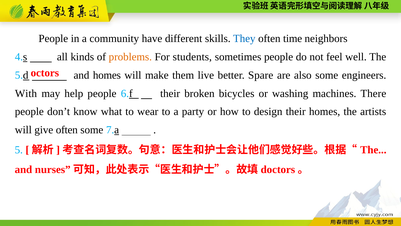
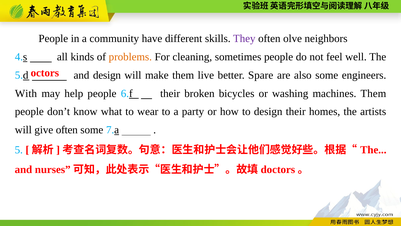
They colour: blue -> purple (244, 39)
time: time -> olve (293, 39)
students: students -> cleaning (192, 57)
and homes: homes -> design (107, 75)
machines There: There -> Them (373, 93)
